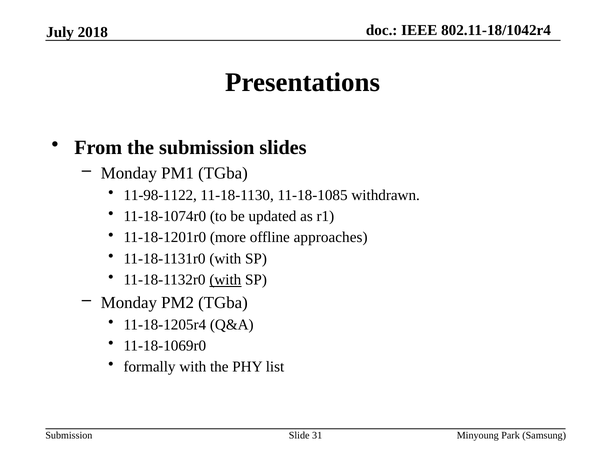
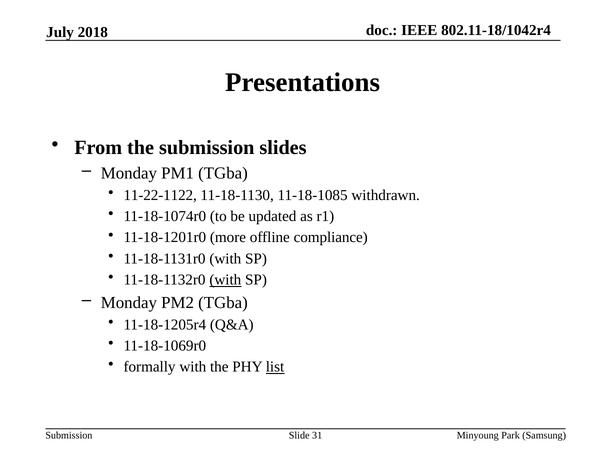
11-98-1122: 11-98-1122 -> 11-22-1122 (160, 195)
approaches: approaches -> compliance (331, 238)
list underline: none -> present (275, 367)
